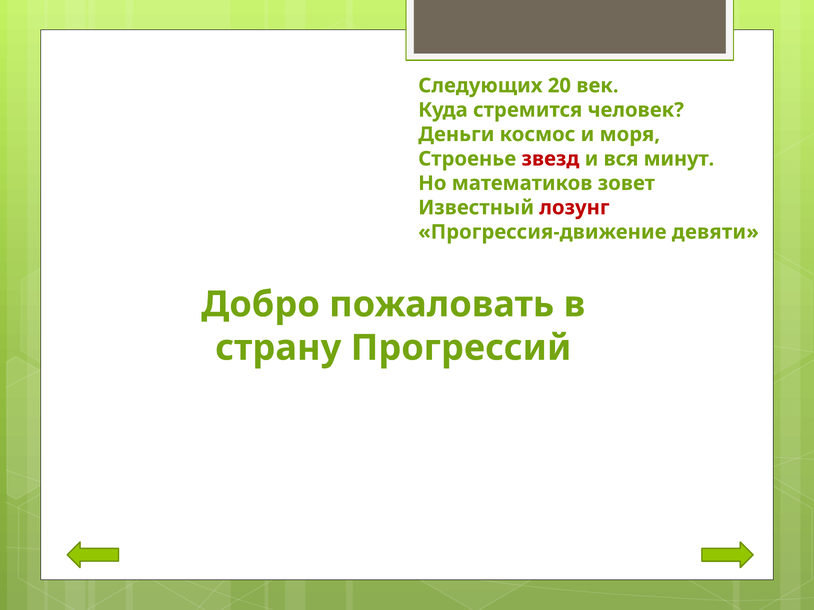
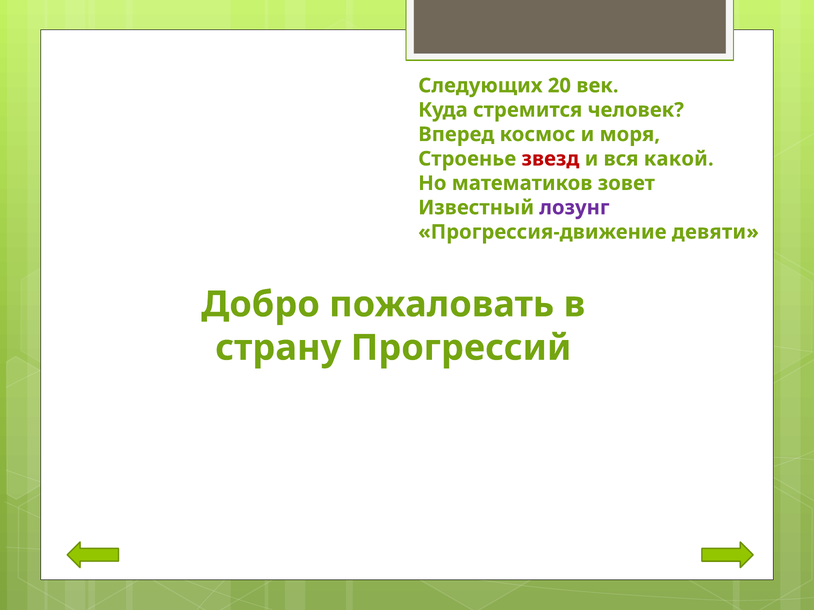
Деньги: Деньги -> Вперед (456, 135)
минут: минут -> какой (679, 159)
лозунг colour: red -> purple (574, 208)
